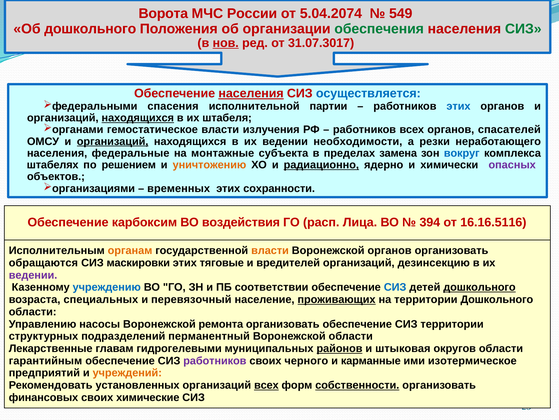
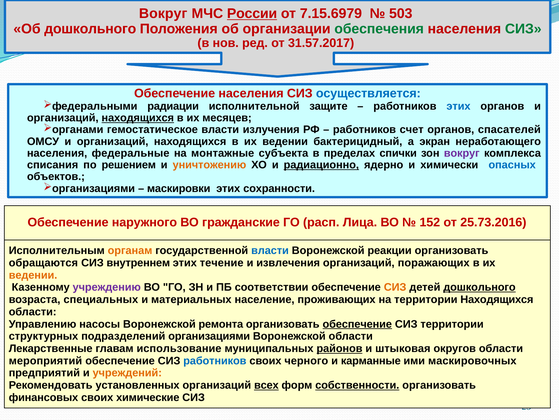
Ворота: Ворота -> Вокруг (163, 14)
России underline: none -> present (252, 14)
5.04.2074: 5.04.2074 -> 7.15.6979 (331, 14)
549: 549 -> 503 (401, 14)
нов underline: present -> none (226, 43)
31.07.3017: 31.07.3017 -> 31.57.2017 (321, 43)
населения underline: present -> none (251, 93)
спасения: спасения -> радиации (173, 106)
партии: партии -> защите (329, 106)
штабеля: штабеля -> месяцев (227, 118)
работников всех: всех -> счет (412, 129)
организаций underline: present -> none (113, 141)
необходимости: необходимости -> бактерицидный (358, 141)
резки: резки -> экран (435, 141)
замена: замена -> спички (398, 153)
вокруг colour: blue -> purple (462, 153)
штабелях: штабелях -> списания (53, 165)
опасных colour: purple -> blue (512, 165)
временных: временных -> маскировки (179, 188)
карбоксим: карбоксим -> наружного (144, 222)
воздействия: воздействия -> гражданские (241, 222)
394: 394 -> 152 (430, 222)
16.16.5116: 16.16.5116 -> 25.73.2016 (493, 222)
власти colour: orange -> blue (270, 250)
Воронежской органов: органов -> реакции (390, 250)
маскировки: маскировки -> внутреннем (138, 262)
тяговые: тяговые -> течение (222, 262)
вредителей: вредителей -> извлечения (288, 262)
дезинсекцию: дезинсекцию -> поражающих (434, 262)
ведении colour: purple -> orange (33, 275)
учреждению colour: blue -> purple (107, 287)
СИЗ colour: blue -> orange (395, 287)
перевязочный: перевязочный -> материальных (191, 299)
проживающих underline: present -> none (337, 299)
территории Дошкольного: Дошкольного -> Находящихся (497, 299)
обеспечение underline: none -> present (357, 324)
перманентный: перманентный -> организациями (209, 336)
гидрогелевыми: гидрогелевыми -> использование (179, 348)
гарантийным: гарантийным -> мероприятий (45, 360)
работников colour: purple -> blue (215, 360)
изотермическое: изотермическое -> маскировочных (472, 360)
